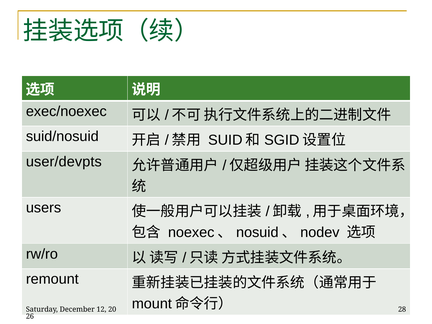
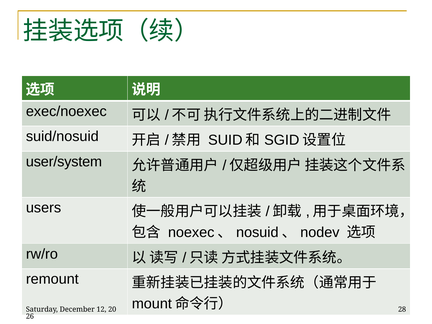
user/devpts: user/devpts -> user/system (64, 162)
